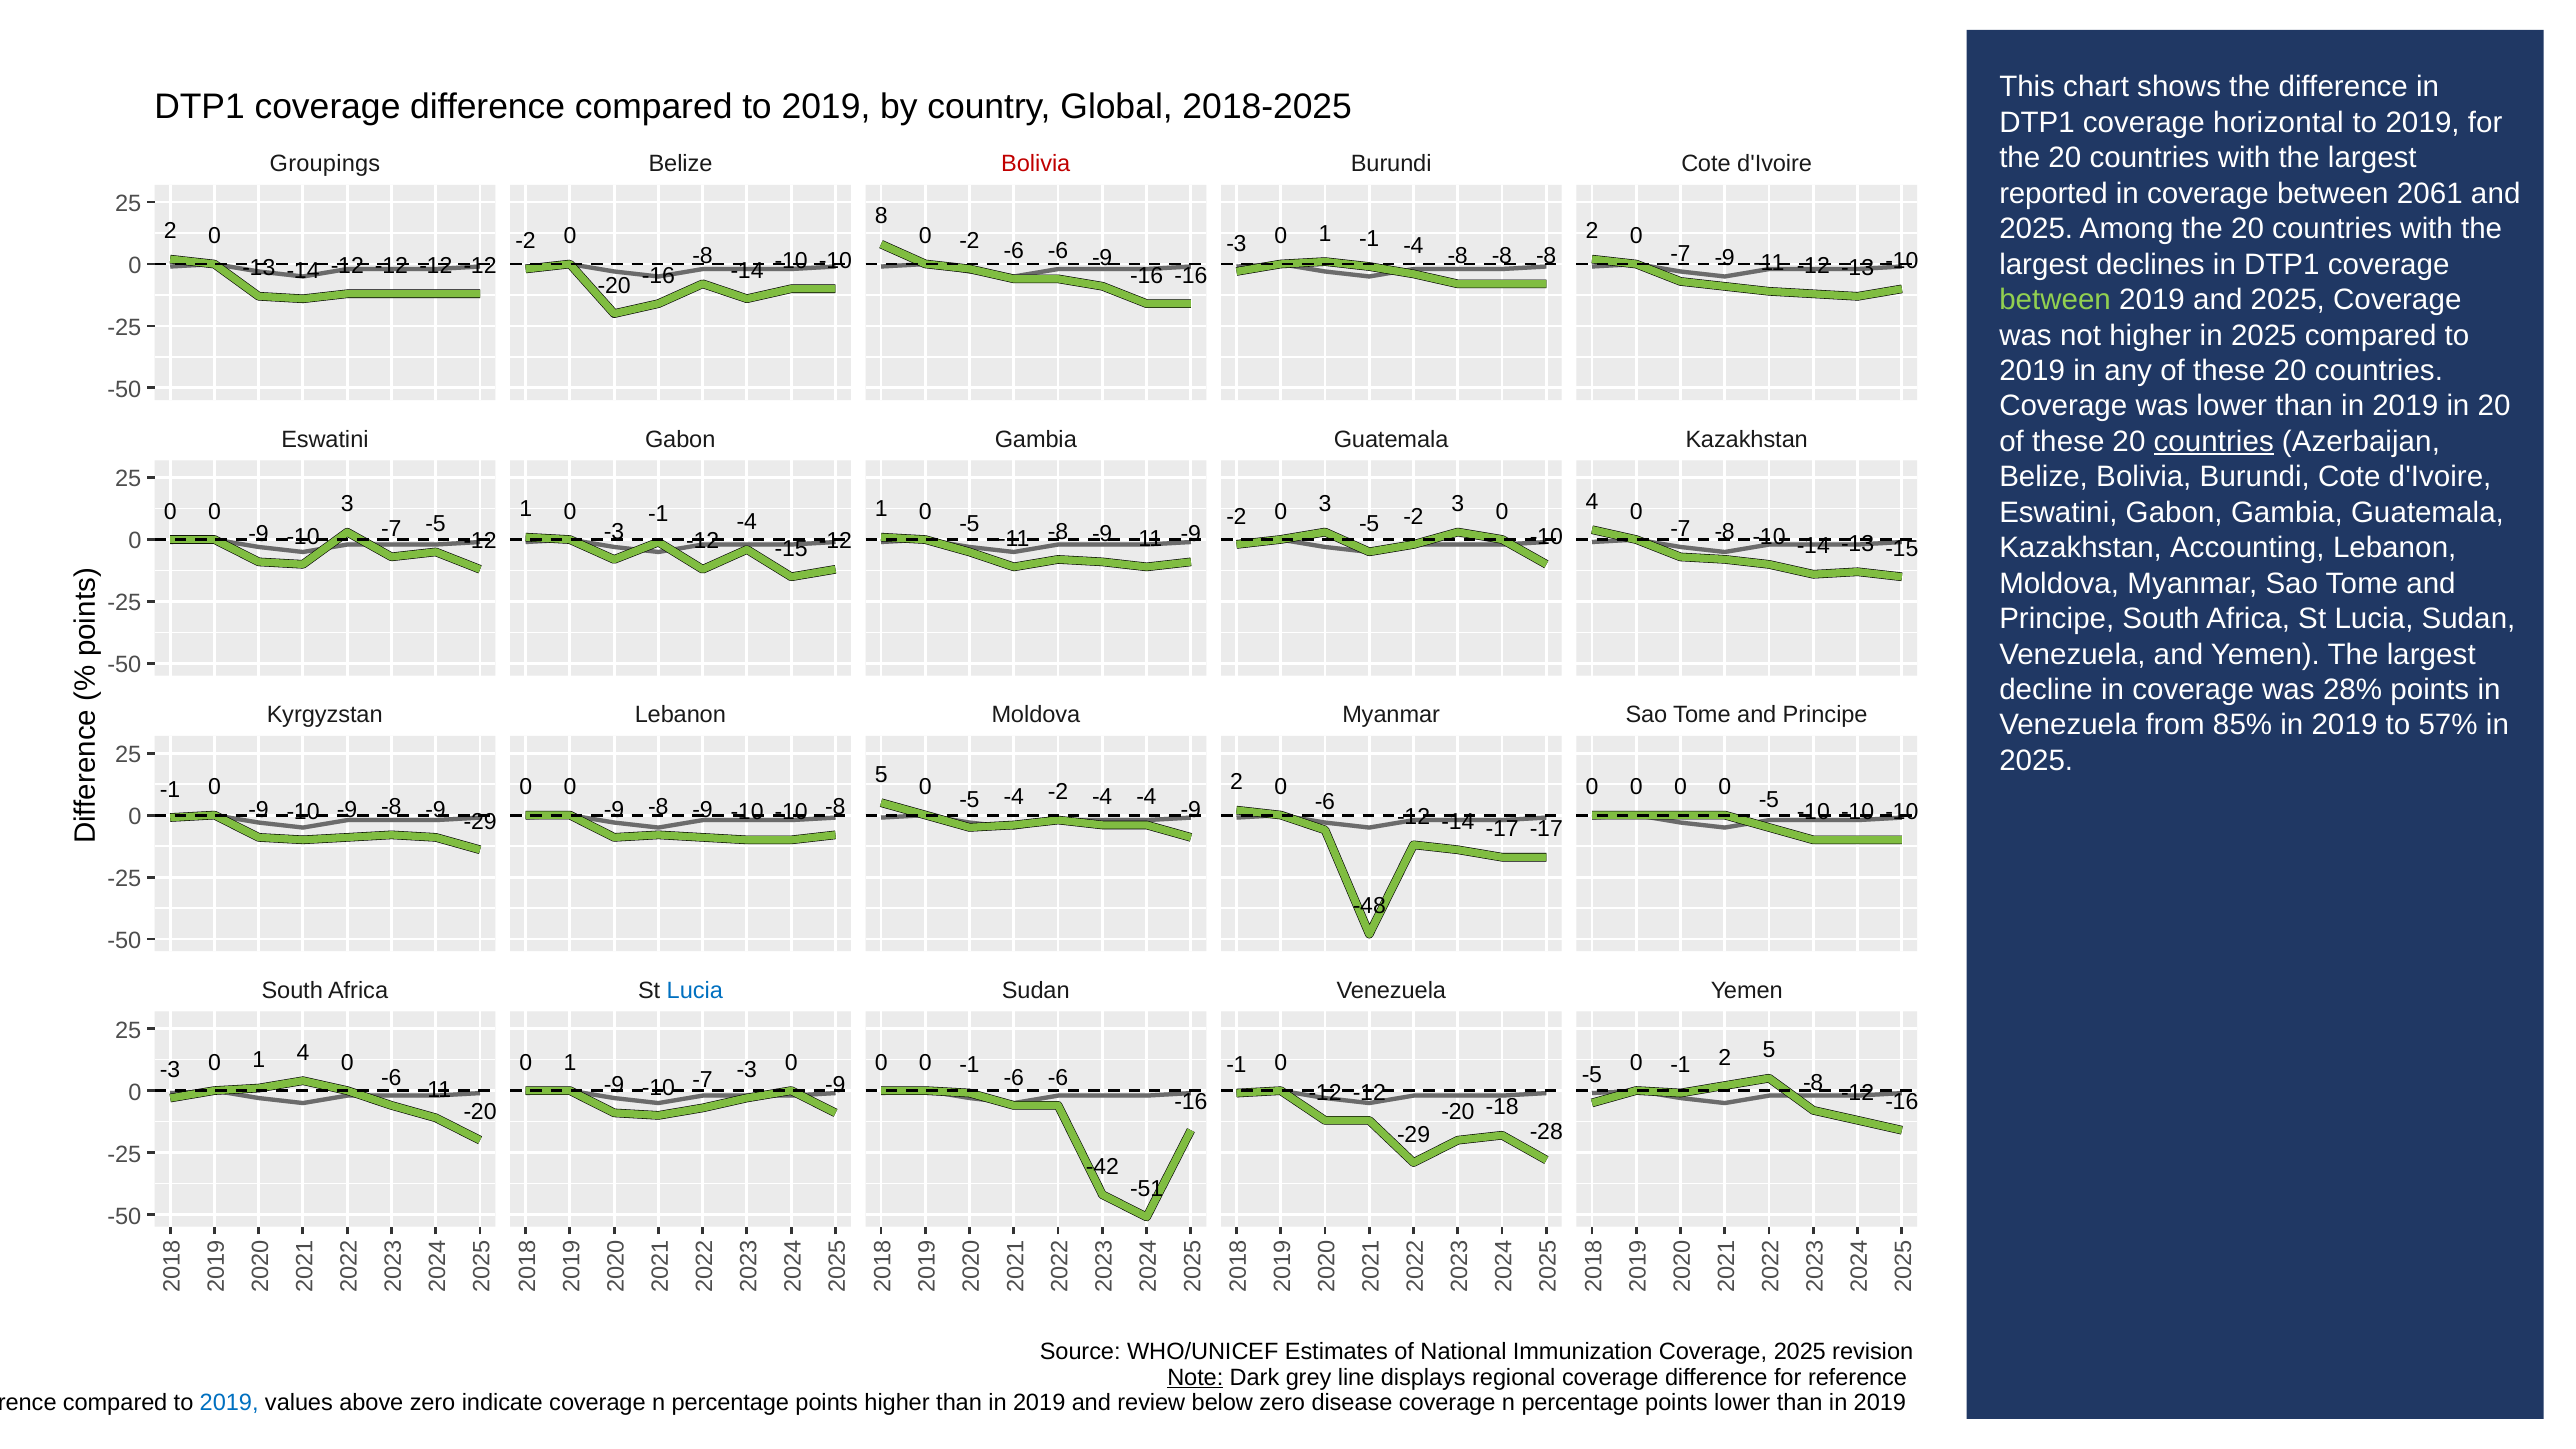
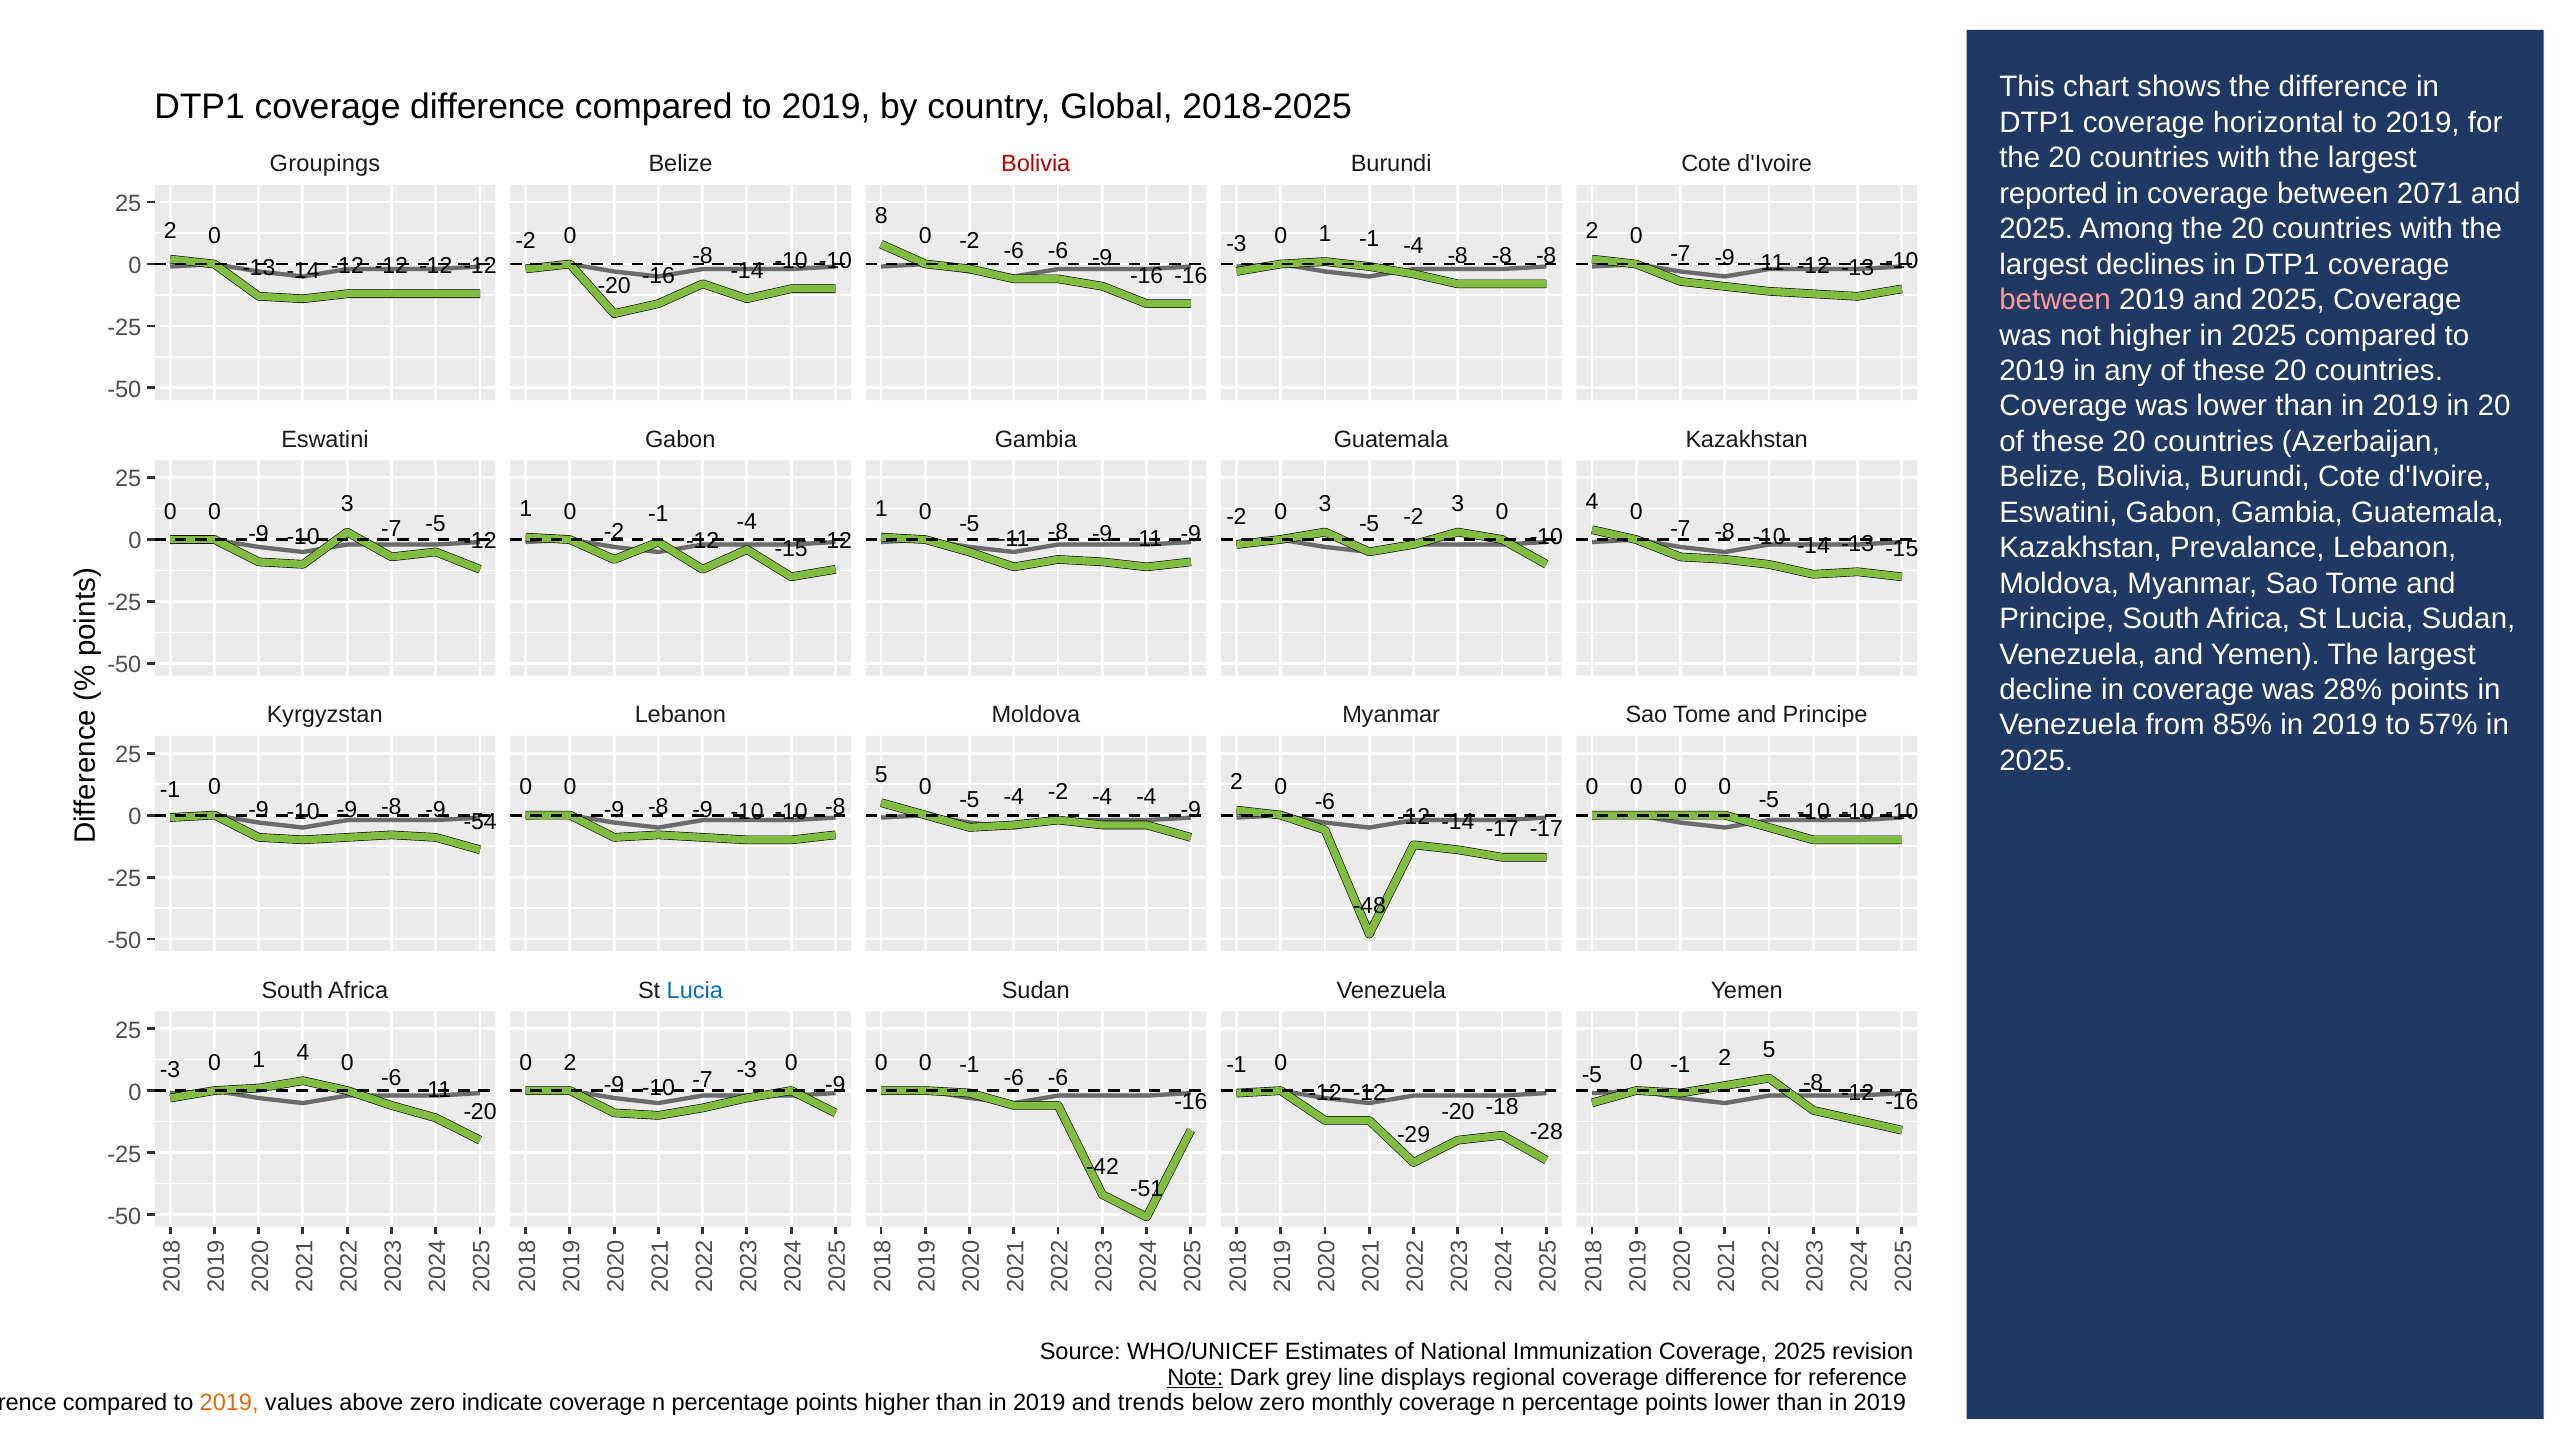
2061: 2061 -> 2071 (2430, 194)
between colour: light green -> pink (2055, 300)
countries underline: present -> none (2214, 442)
-3: -3 -> -2 (614, 531)
Accounting: Accounting -> Prevalance (2247, 548)
-29: -29 -> -54 (480, 822)
1: 1 -> 2 (570, 1063)
2019 colour: blue -> orange (229, 1403)
review: review -> trends (1151, 1403)
disease: disease -> monthly (1352, 1403)
